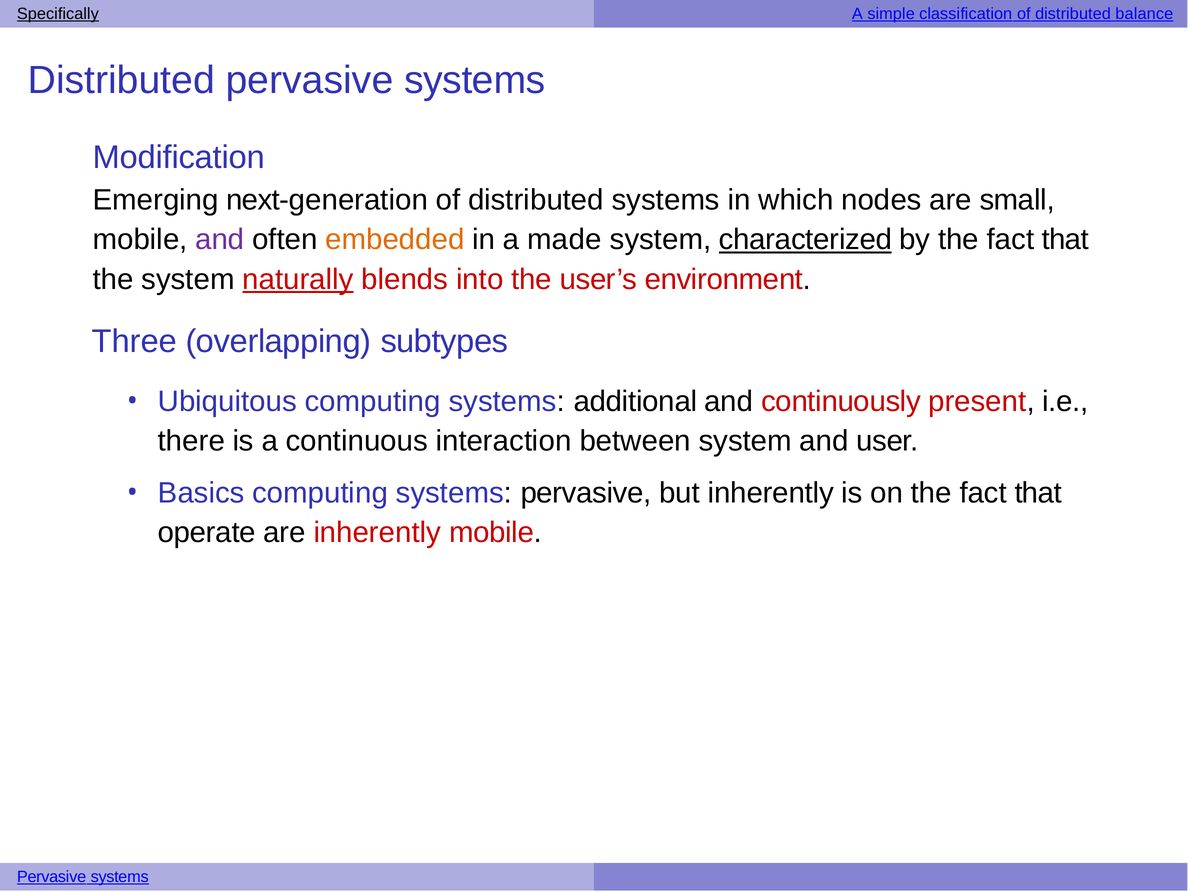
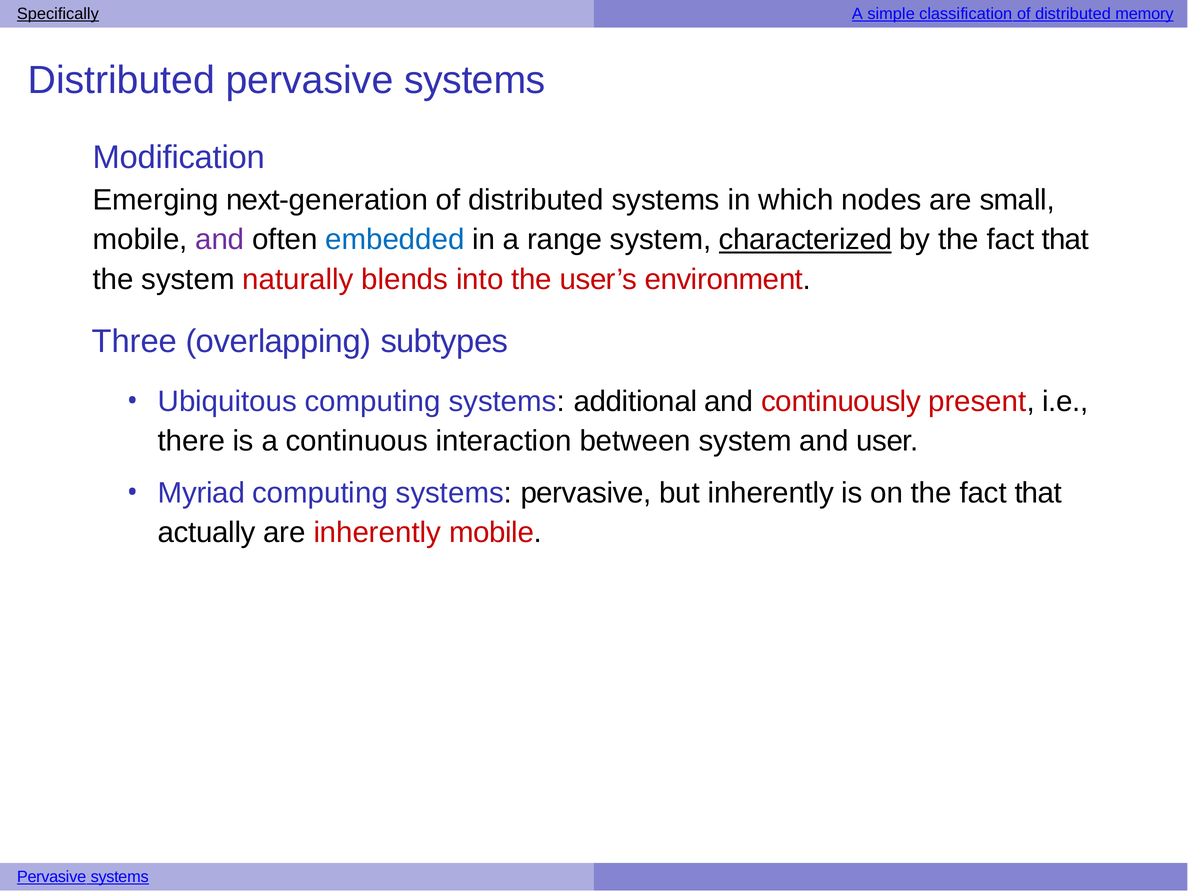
balance: balance -> memory (1144, 14)
embedded colour: orange -> blue (395, 240)
made: made -> range (565, 240)
naturally underline: present -> none (298, 279)
Basics: Basics -> Myriad (201, 493)
operate: operate -> actually (207, 532)
